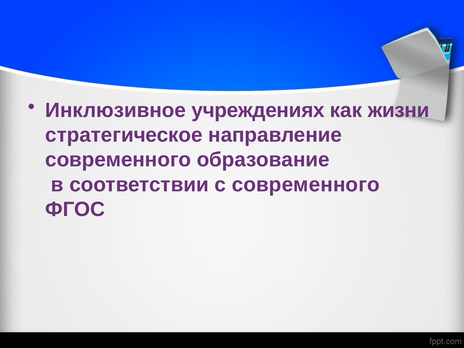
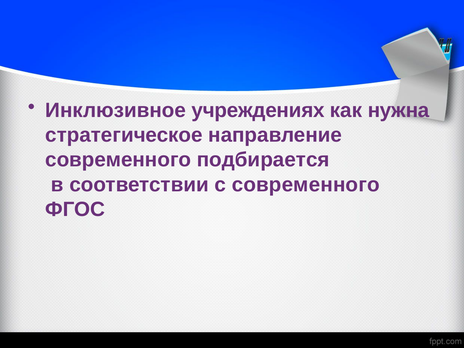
жизни: жизни -> нужна (399, 110)
образование: образование -> подбирается (263, 160)
